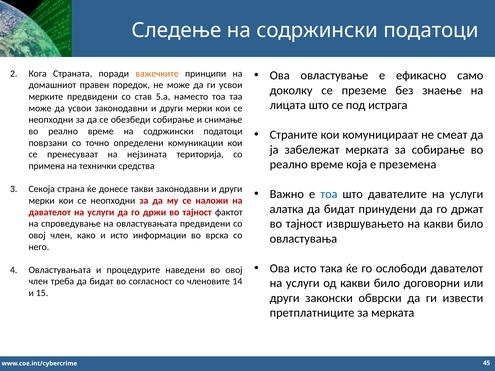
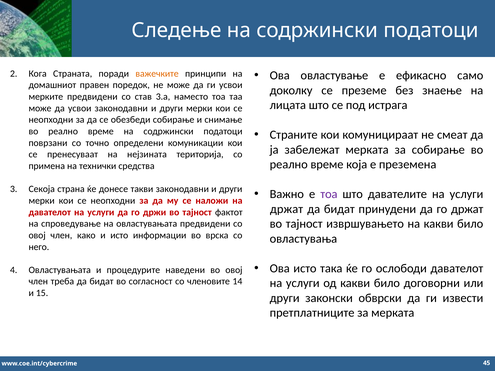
5.а: 5.а -> 3.а (163, 97)
тоа colour: blue -> purple (329, 194)
алатка: алатка -> држат (287, 209)
